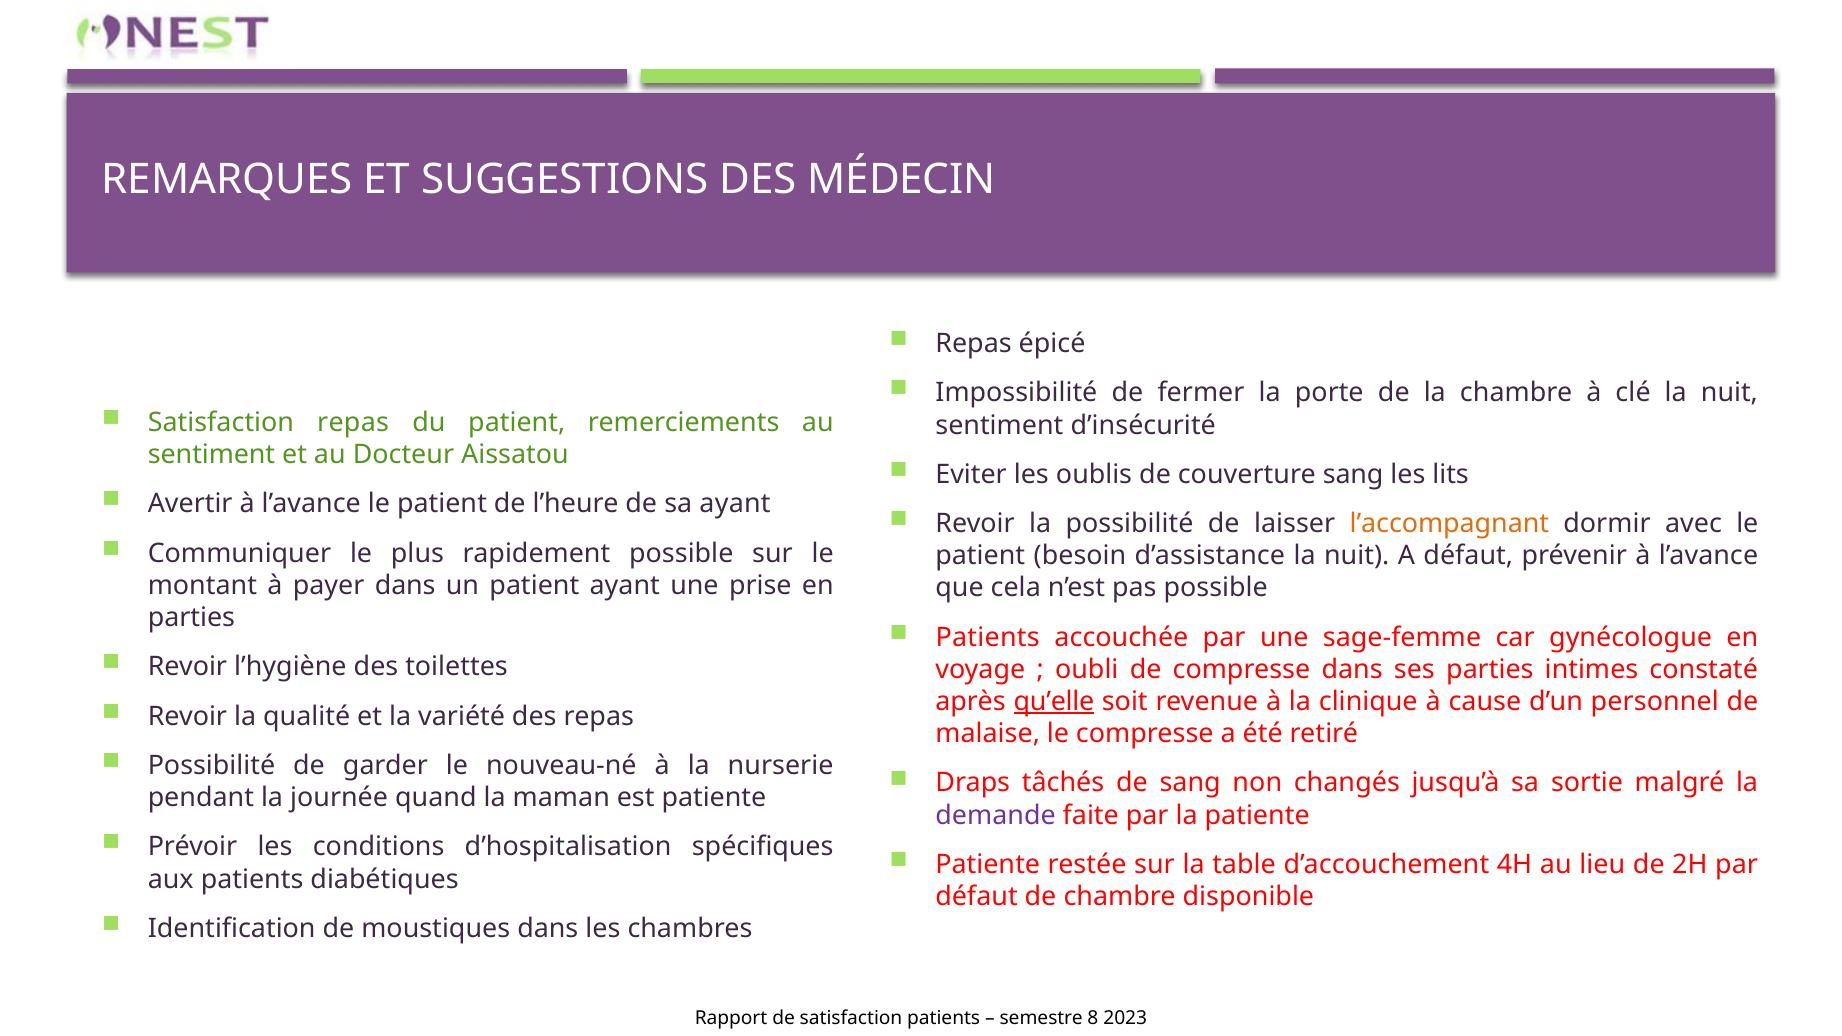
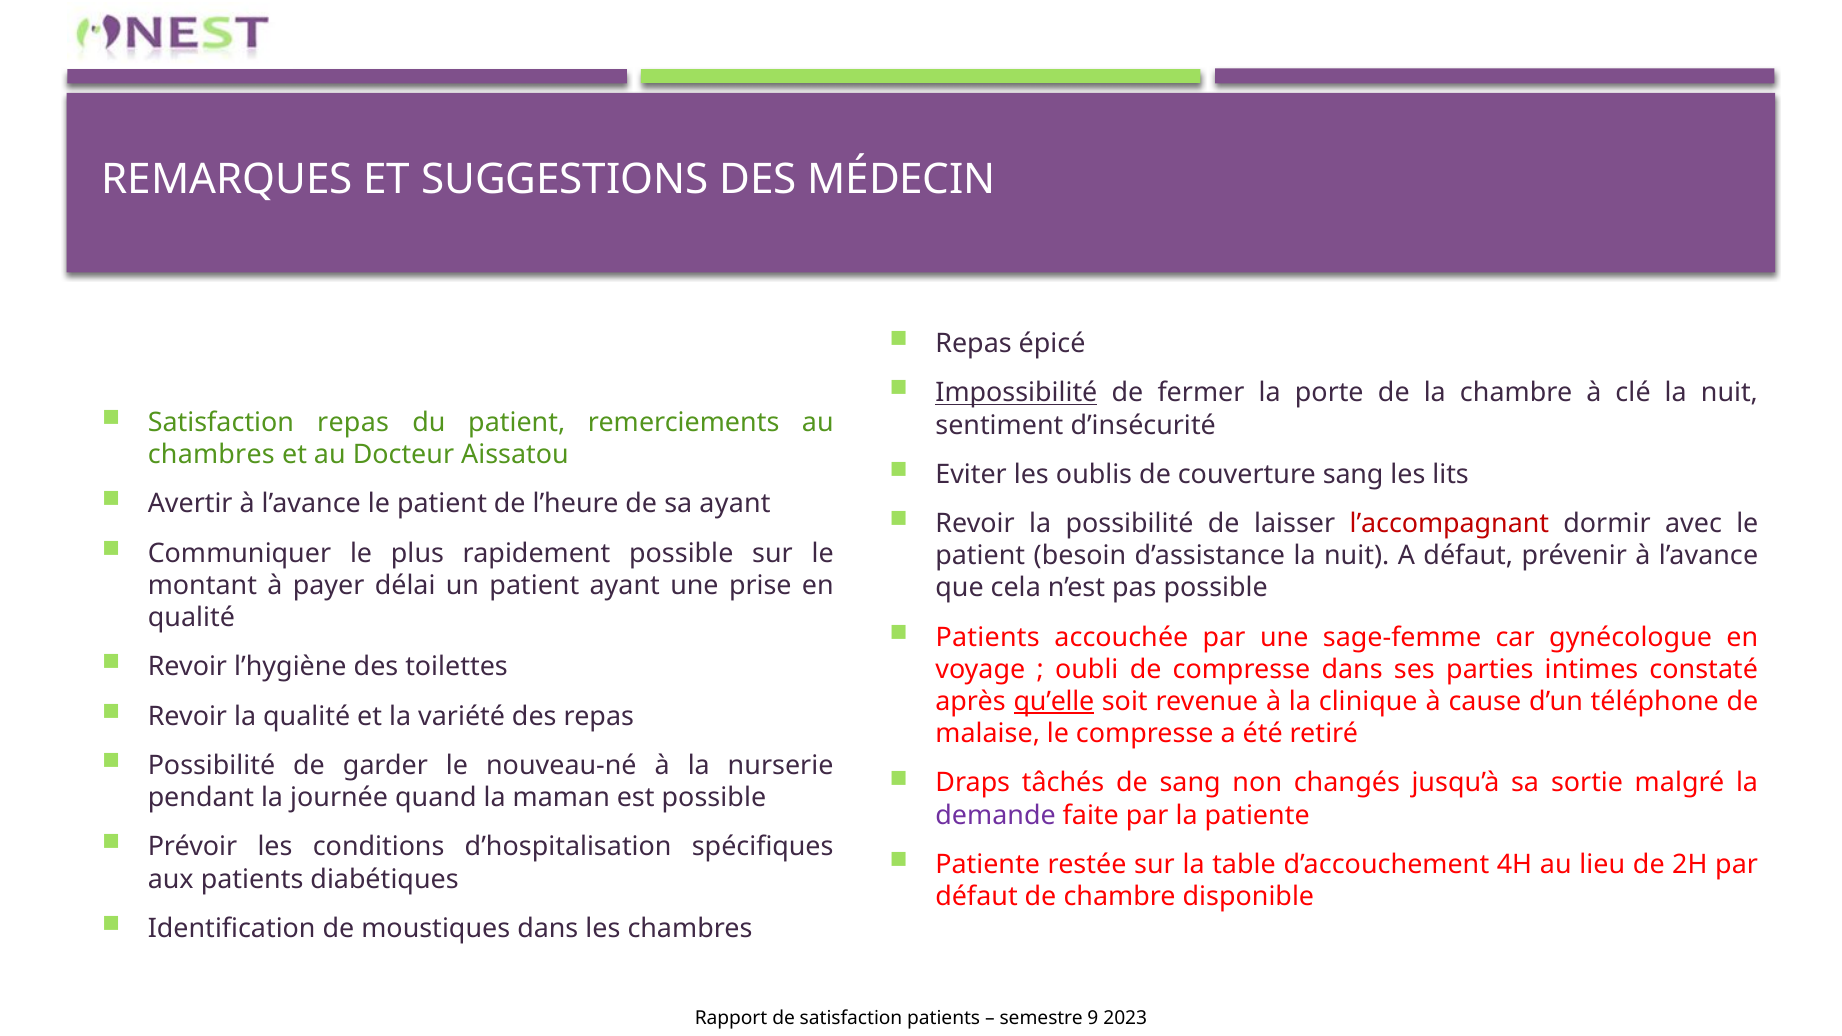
Impossibilité underline: none -> present (1016, 393)
sentiment: sentiment -> chambres (211, 455)
l’accompagnant colour: orange -> red (1449, 524)
payer dans: dans -> délai (405, 586)
parties: parties -> qualité (191, 618)
personnel: personnel -> téléphone (1655, 702)
est patiente: patiente -> possible (714, 798)
8: 8 -> 9 (1093, 1019)
